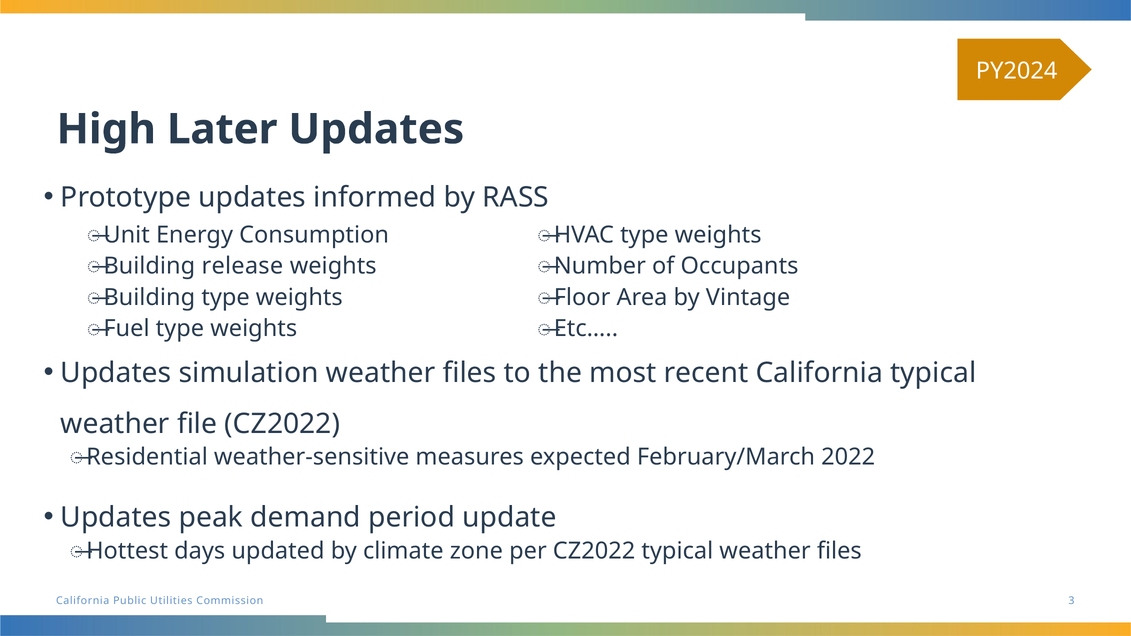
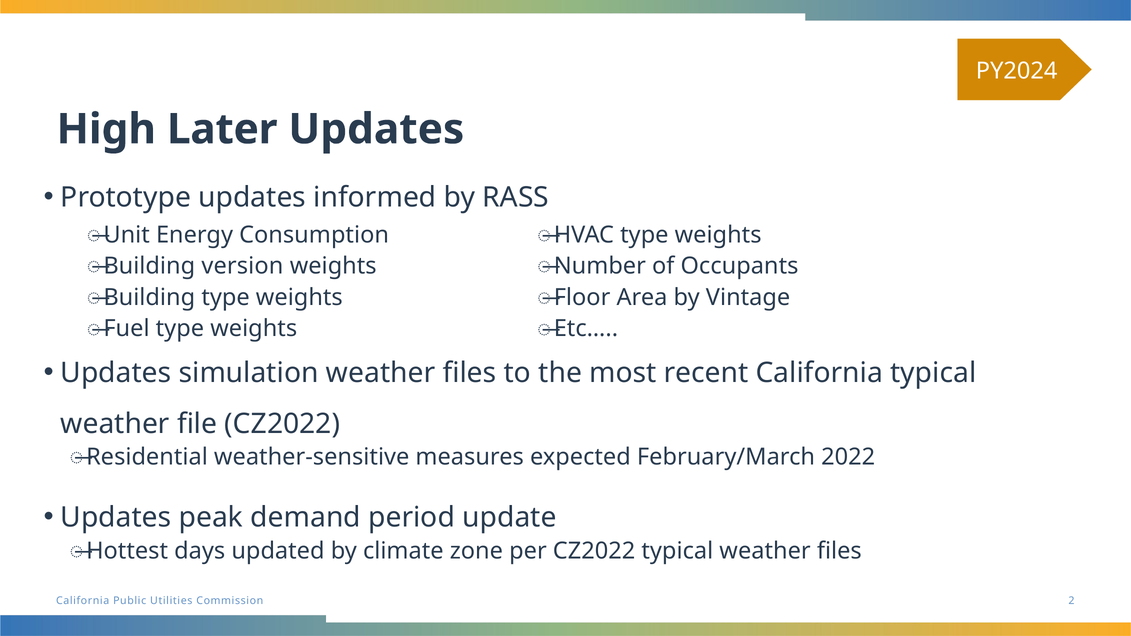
release: release -> version (242, 266)
3: 3 -> 2 (1072, 601)
